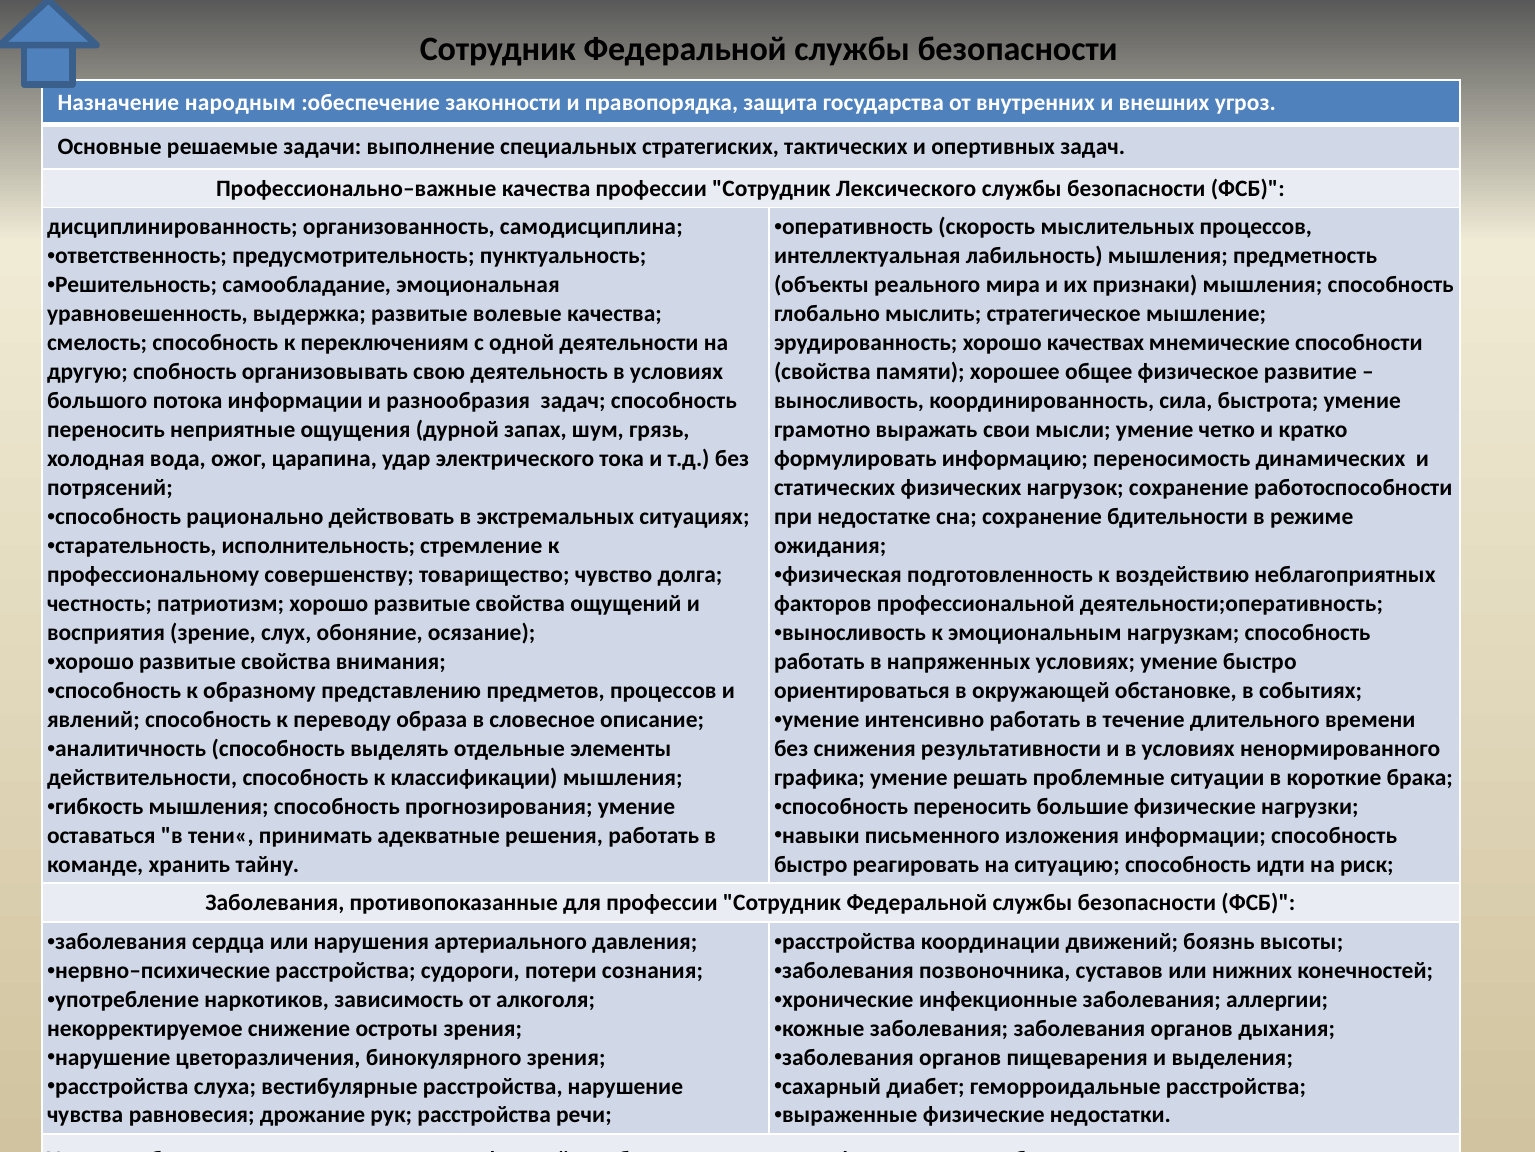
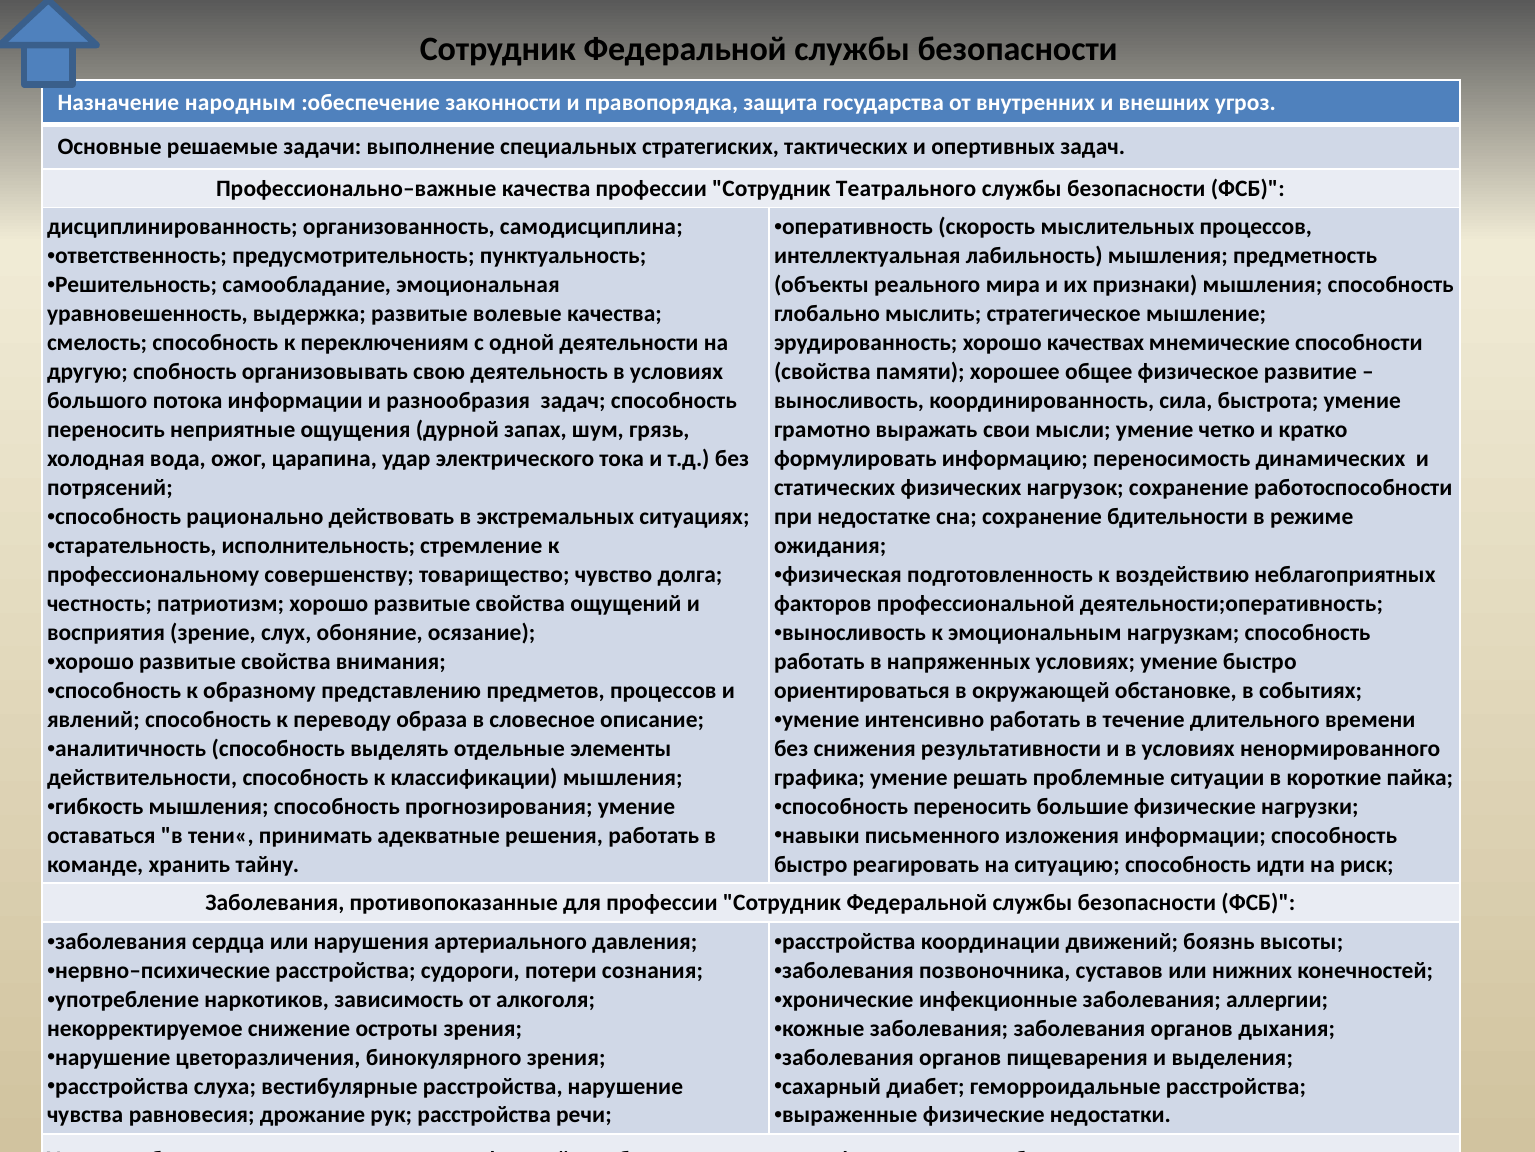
Лексического: Лексического -> Театрального (906, 188)
брака: брака -> пайка (1420, 777)
